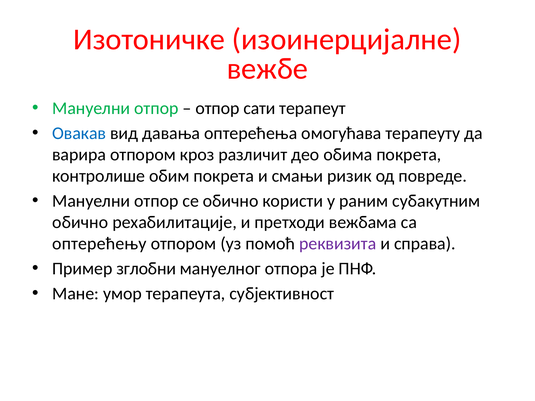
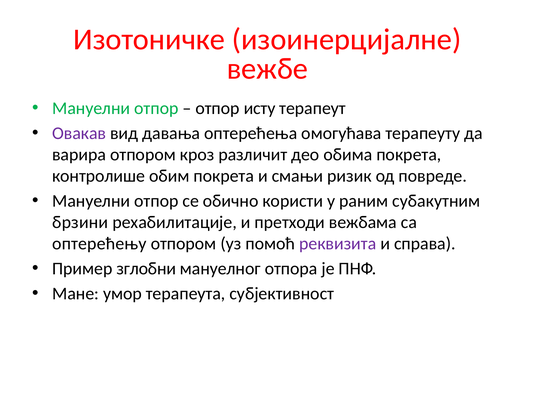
сати: сати -> исту (260, 108)
Овакав colour: blue -> purple (79, 133)
обично: обично -> брзини (80, 222)
